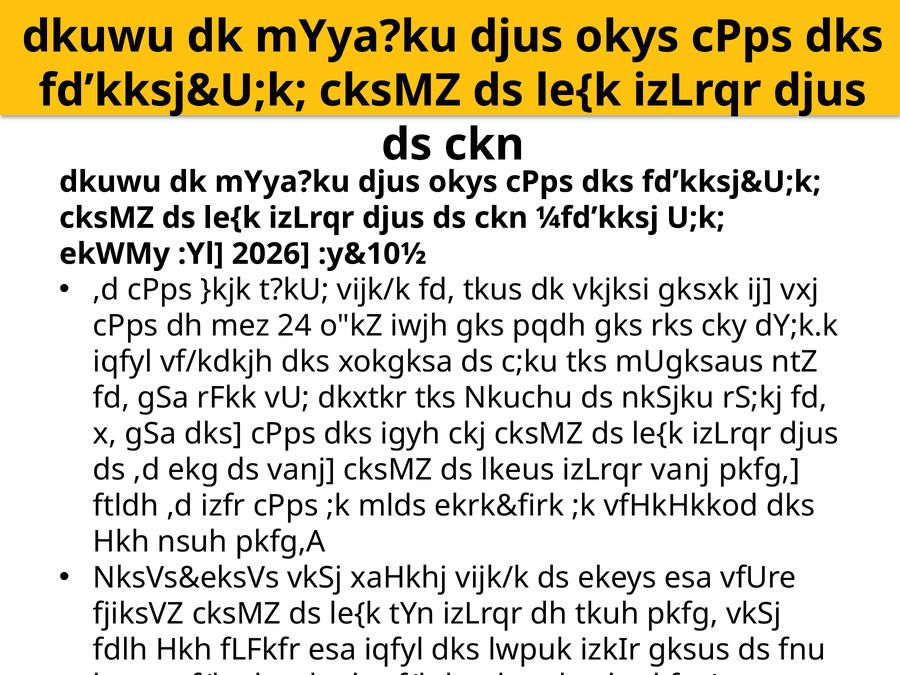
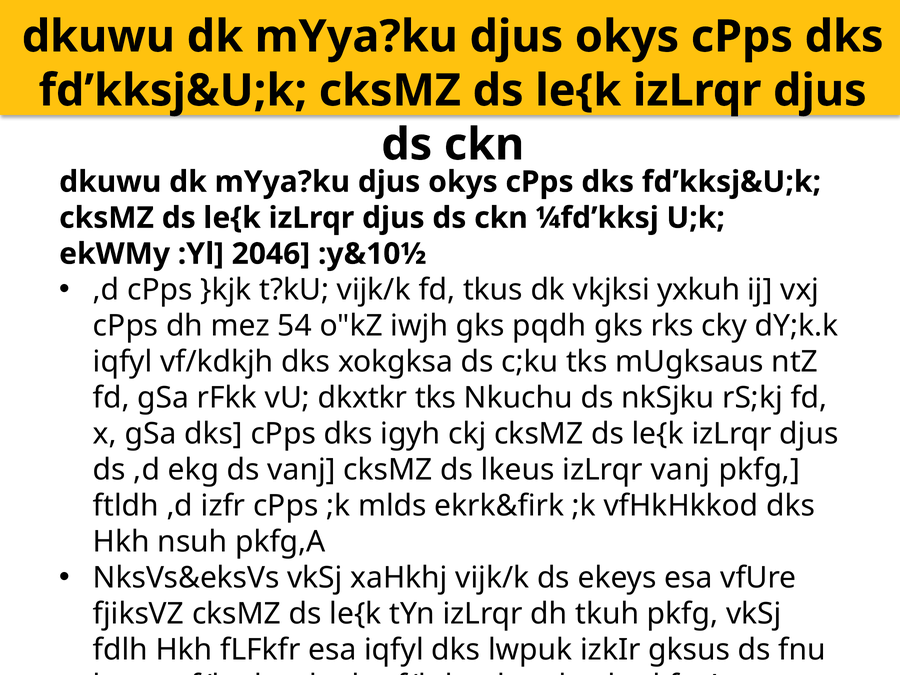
2026: 2026 -> 2046 (271, 254)
gksxk: gksxk -> yxkuh (699, 290)
24: 24 -> 54 (295, 326)
